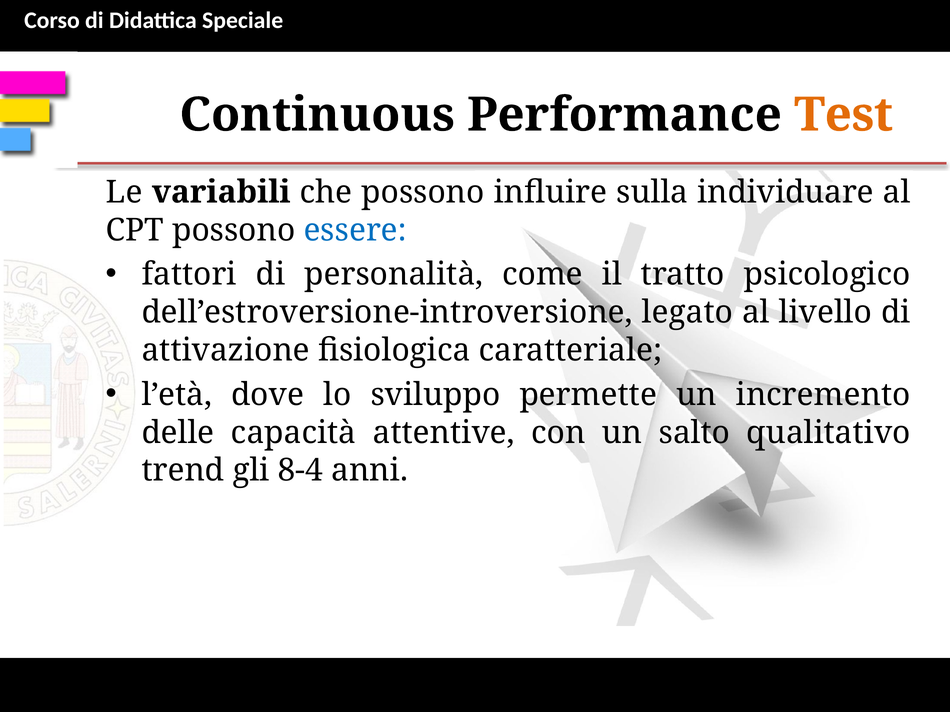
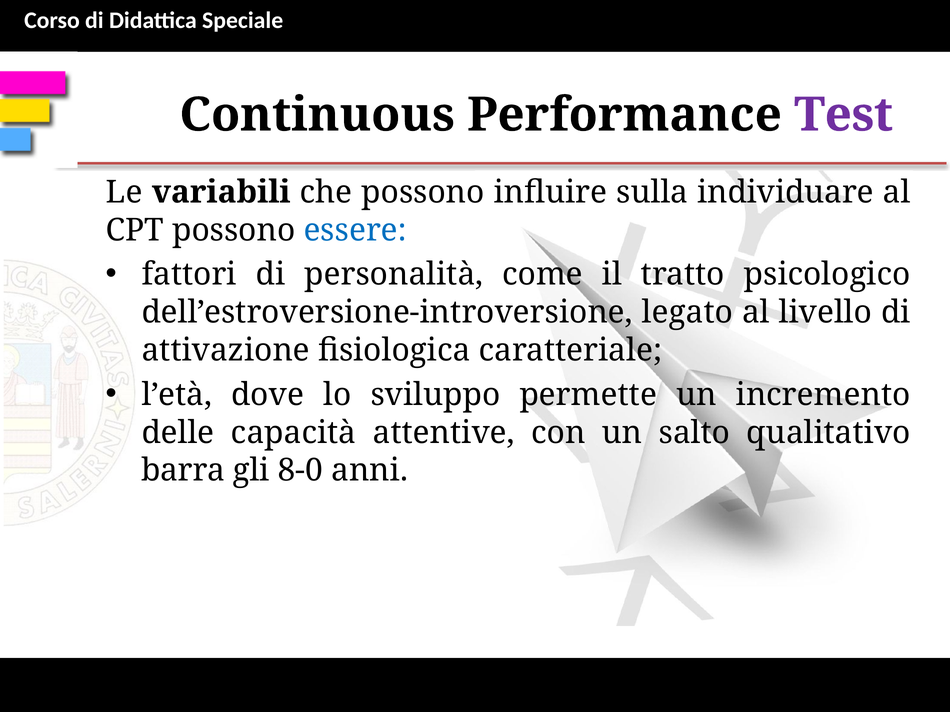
Test colour: orange -> purple (844, 115)
trend: trend -> barra (183, 471)
8-4: 8-4 -> 8-0 (300, 471)
